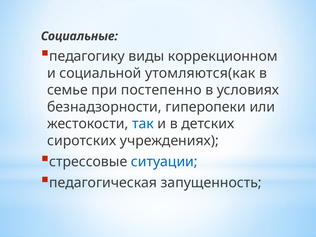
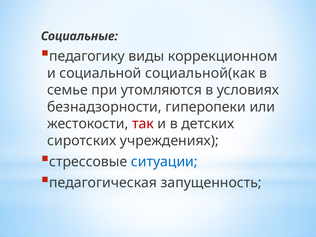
утомляются(как: утомляются(как -> социальной(как (200, 73)
постепенно: постепенно -> утомляются (161, 90)
так colour: blue -> red (143, 124)
